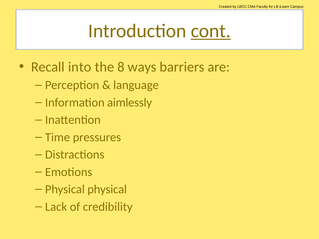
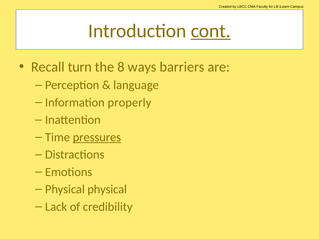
into: into -> turn (80, 67)
aimlessly: aimlessly -> properly (129, 103)
pressures underline: none -> present (97, 137)
